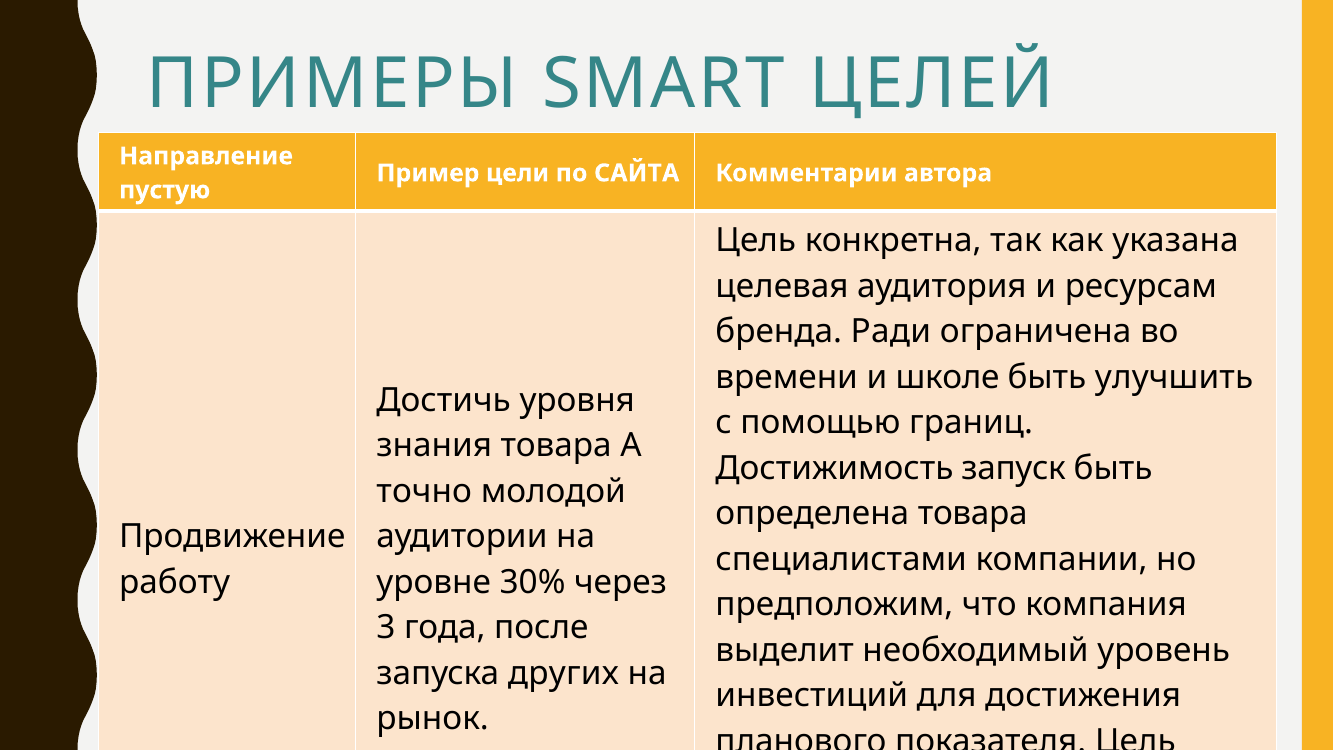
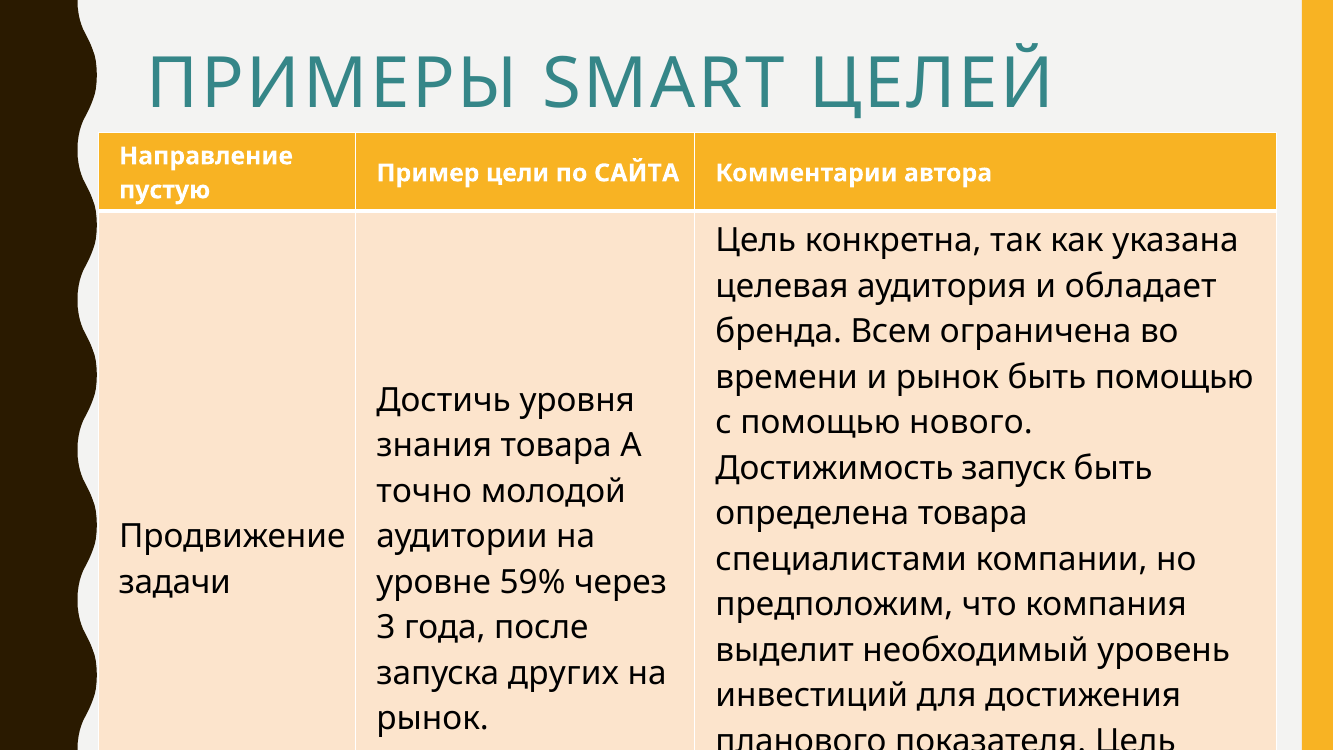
ресурсам: ресурсам -> обладает (1141, 286)
Ради: Ради -> Всем (891, 332)
и школе: школе -> рынок (947, 377)
быть улучшить: улучшить -> помощью (1174, 377)
границ: границ -> нового (971, 423)
работу: работу -> задачи (175, 582)
30%: 30% -> 59% (533, 582)
